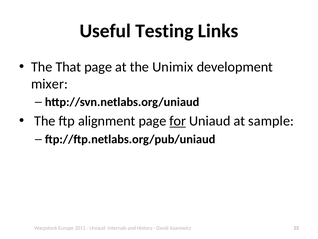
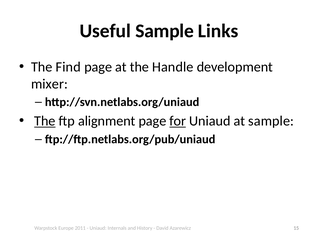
Useful Testing: Testing -> Sample (165, 31)
That: That -> Find (68, 67)
Unimix: Unimix -> Handle (173, 67)
The underline: none -> present (45, 121)
